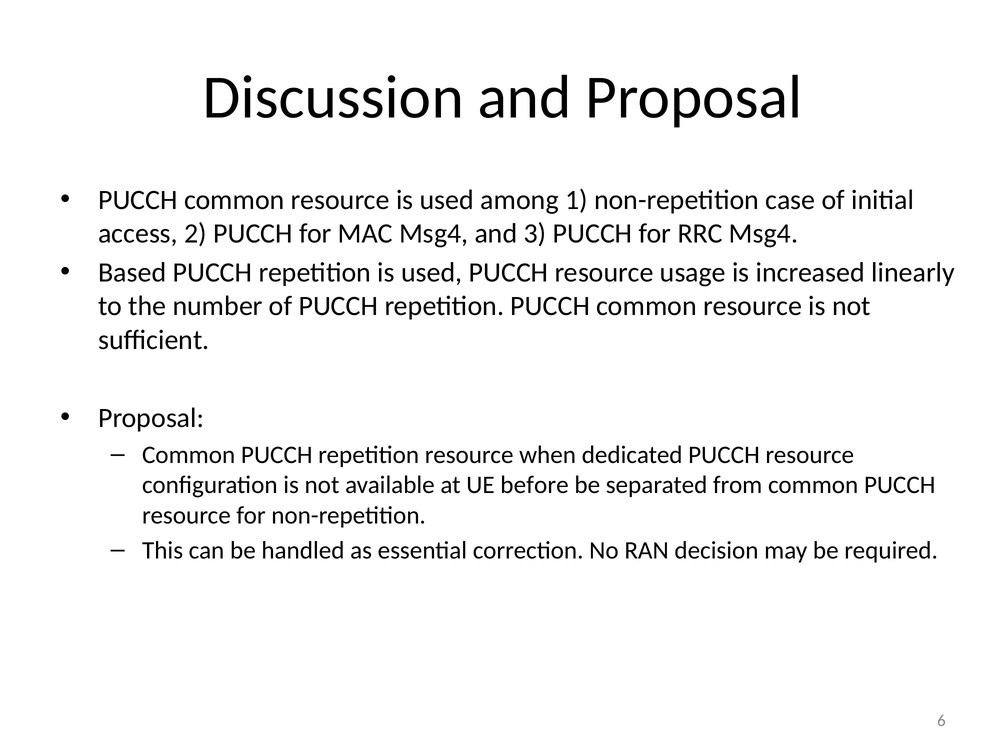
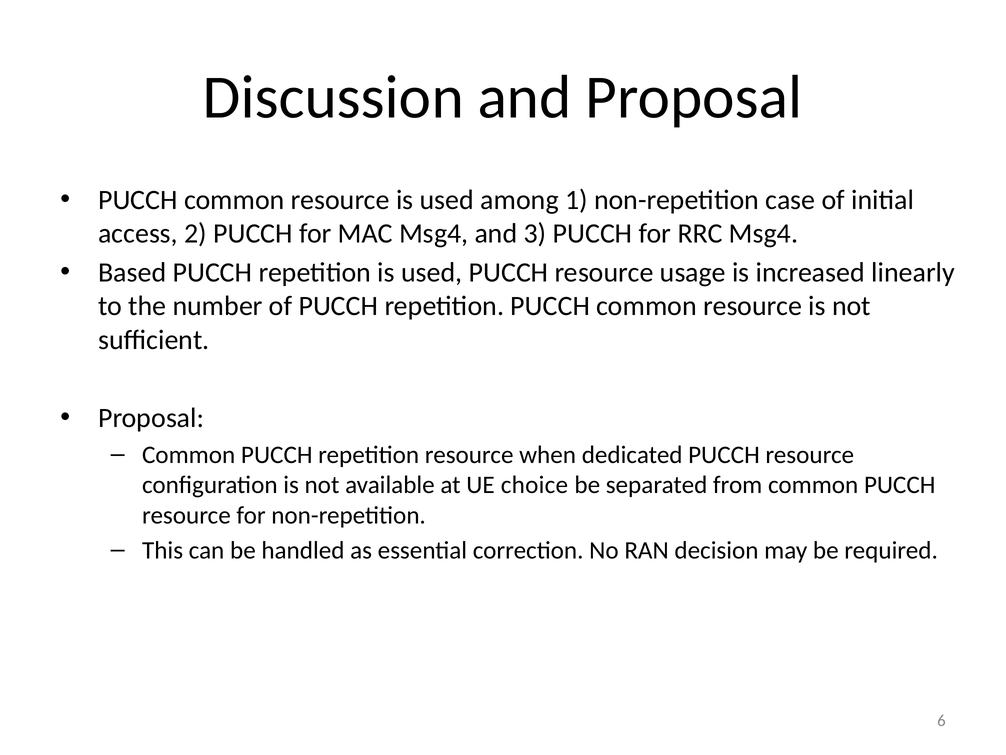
before: before -> choice (534, 485)
